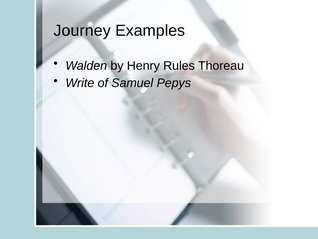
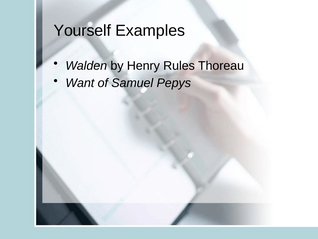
Journey: Journey -> Yourself (82, 31)
Write: Write -> Want (80, 83)
